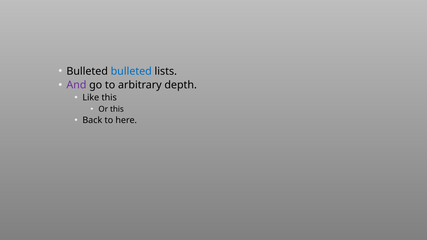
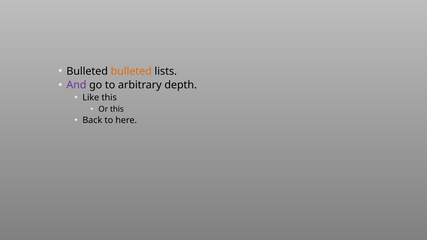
bulleted colour: blue -> orange (131, 71)
